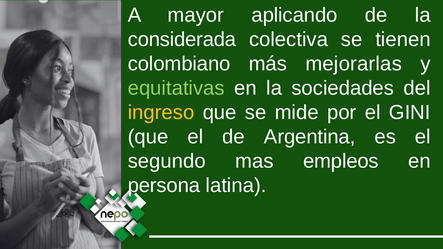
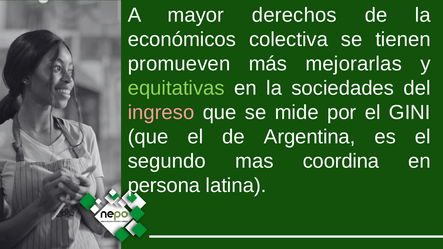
aplicando: aplicando -> derechos (294, 15)
considerada: considerada -> económicos (182, 40)
colombiano: colombiano -> promueven (179, 64)
ingreso colour: yellow -> pink (161, 113)
empleos: empleos -> coordina (341, 161)
